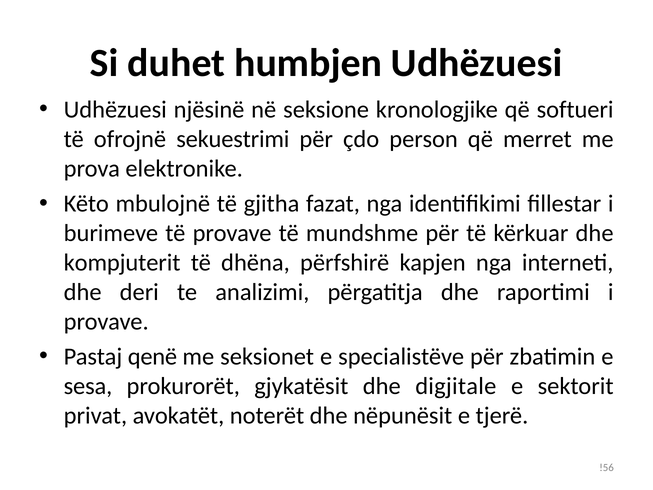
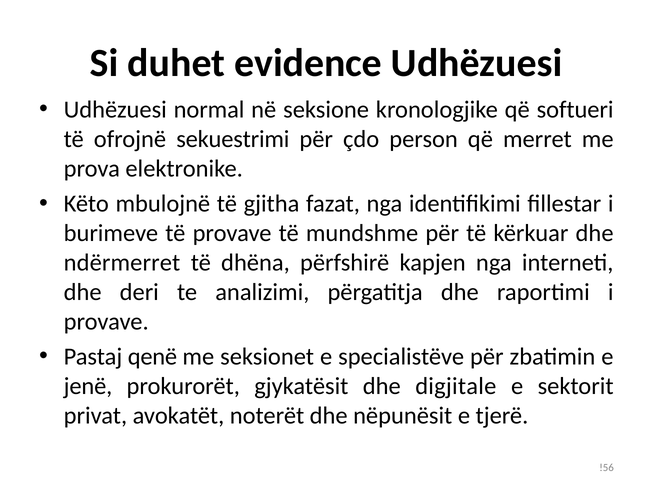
humbjen: humbjen -> evidence (308, 63)
njësinë: njësinë -> normal (209, 110)
kompjuterit: kompjuterit -> ndërmerret (122, 262)
sesa: sesa -> jenë (88, 386)
